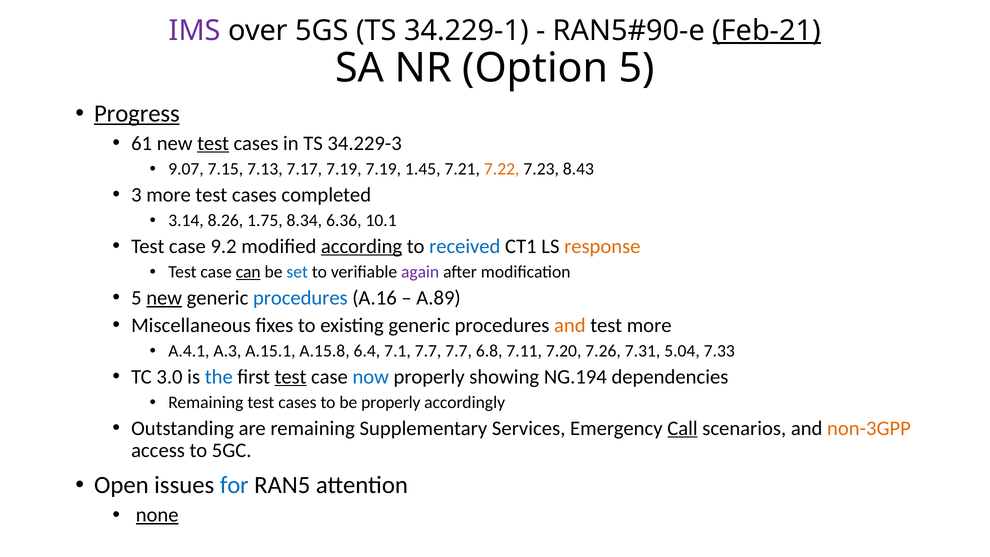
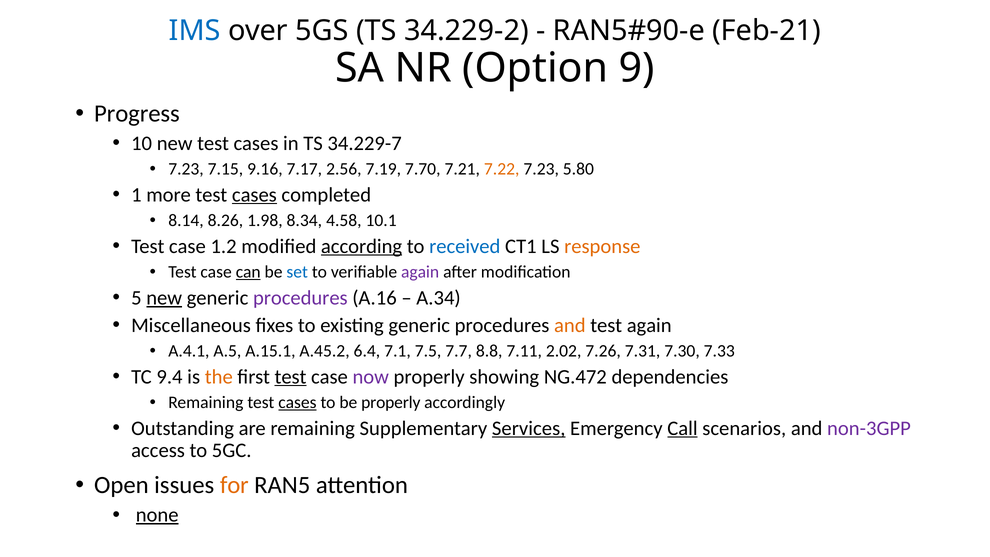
IMS colour: purple -> blue (195, 31)
34.229-1: 34.229-1 -> 34.229-2 (466, 31)
Feb-21 underline: present -> none (767, 31)
Option 5: 5 -> 9 (637, 68)
Progress underline: present -> none (137, 114)
61: 61 -> 10 (142, 143)
test underline: present -> none (213, 143)
34.229-3: 34.229-3 -> 34.229-7 (365, 143)
9.07: 9.07 -> 7.23 (186, 169)
7.13: 7.13 -> 9.16 (265, 169)
7.17 7.19: 7.19 -> 2.56 (344, 169)
1.45: 1.45 -> 7.70 (423, 169)
8.43: 8.43 -> 5.80 (578, 169)
3: 3 -> 1 (136, 195)
cases underline: none -> present (254, 195)
3.14: 3.14 -> 8.14 (186, 220)
1.75: 1.75 -> 1.98 (265, 220)
6.36: 6.36 -> 4.58 (344, 220)
9.2: 9.2 -> 1.2 (224, 246)
procedures colour: blue -> purple (300, 298)
A.89: A.89 -> A.34 (439, 298)
test more: more -> again (649, 325)
A.3: A.3 -> A.5 (227, 351)
A.15.8: A.15.8 -> A.45.2 (325, 351)
7.1 7.7: 7.7 -> 7.5 (428, 351)
6.8: 6.8 -> 8.8 (489, 351)
7.20: 7.20 -> 2.02 (564, 351)
5.04: 5.04 -> 7.30 (682, 351)
3.0: 3.0 -> 9.4 (169, 377)
the colour: blue -> orange (219, 377)
now colour: blue -> purple (371, 377)
NG.194: NG.194 -> NG.472 (575, 377)
cases underline: none -> present (297, 402)
Services underline: none -> present (529, 428)
non-3GPP colour: orange -> purple (869, 428)
for colour: blue -> orange (234, 485)
